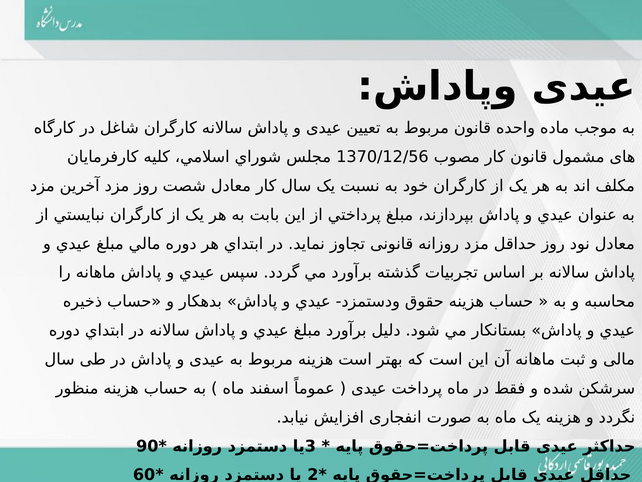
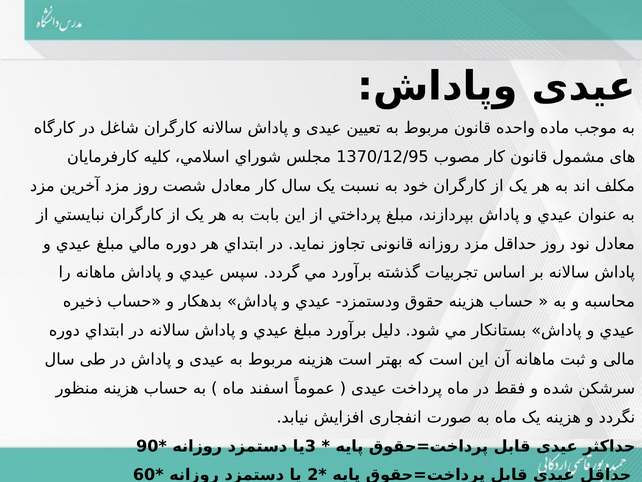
1370/12/56: 1370/12/56 -> 1370/12/95 (382, 157)
